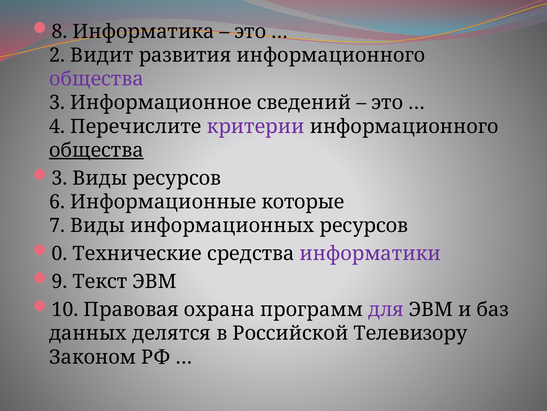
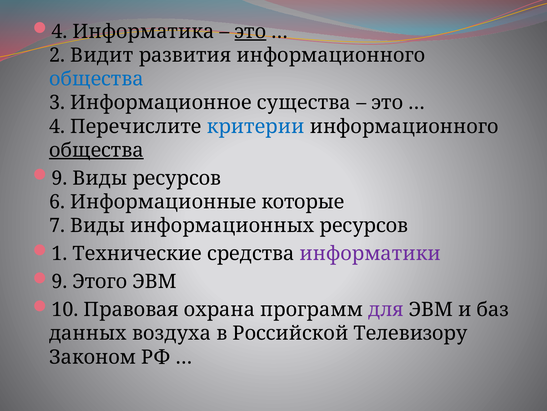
8: 8 -> 4 (59, 32)
это underline: none -> present (250, 32)
общества colour: purple -> blue (96, 79)
сведений: сведений -> существа (304, 103)
критерии colour: purple -> blue (256, 126)
3: 3 -> 9 (59, 178)
0: 0 -> 1 (59, 253)
Текст: Текст -> Этого (100, 281)
делятся: делятся -> воздуха (172, 333)
